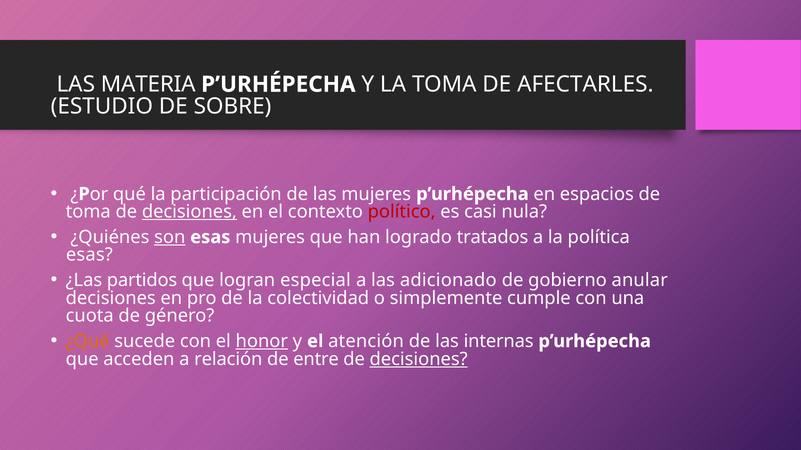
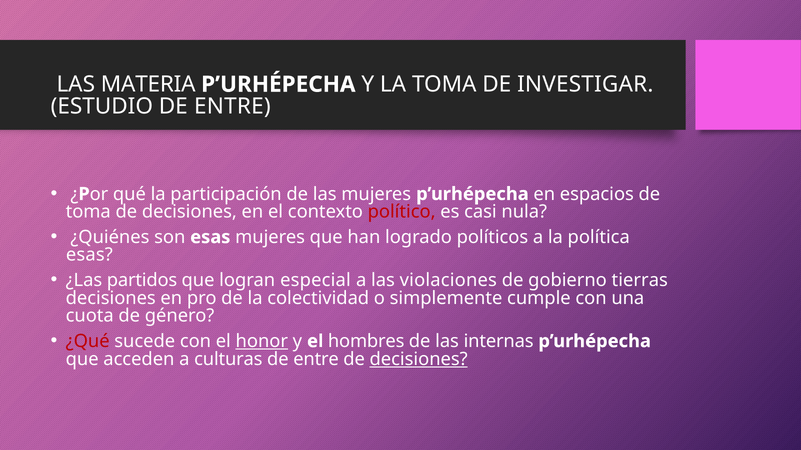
AFECTARLES: AFECTARLES -> INVESTIGAR (585, 84)
ESTUDIO DE SOBRE: SOBRE -> ENTRE (232, 106)
decisiones underline: present -> none (189, 212)
son underline: present -> none (170, 237)
tratados: tratados -> políticos (492, 237)
adicionado: adicionado -> violaciones (448, 281)
anular: anular -> tierras (640, 281)
¿Qué colour: orange -> red (88, 342)
atención: atención -> hombres (366, 342)
relación: relación -> culturas (228, 359)
